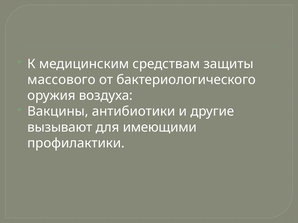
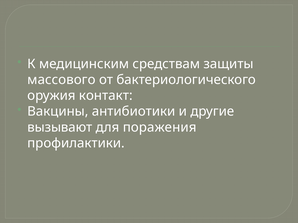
воздуха: воздуха -> контакт (106, 96)
имеющими: имеющими -> поражения (160, 128)
